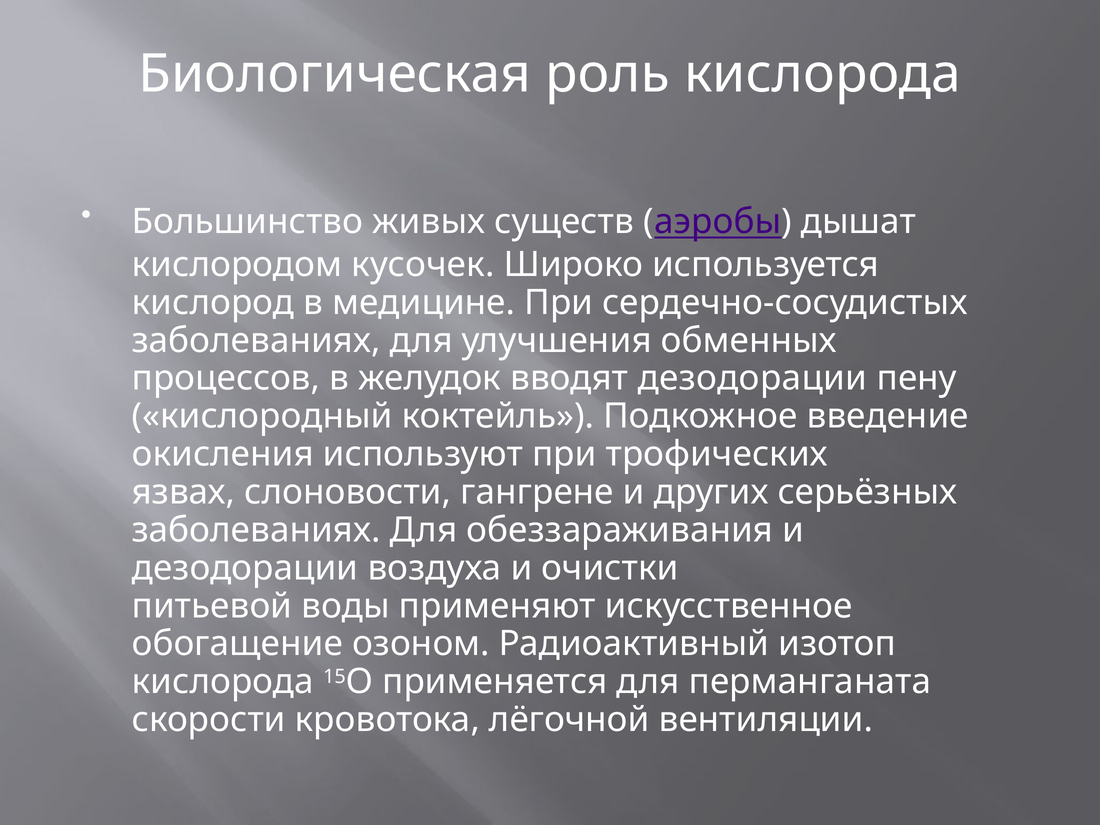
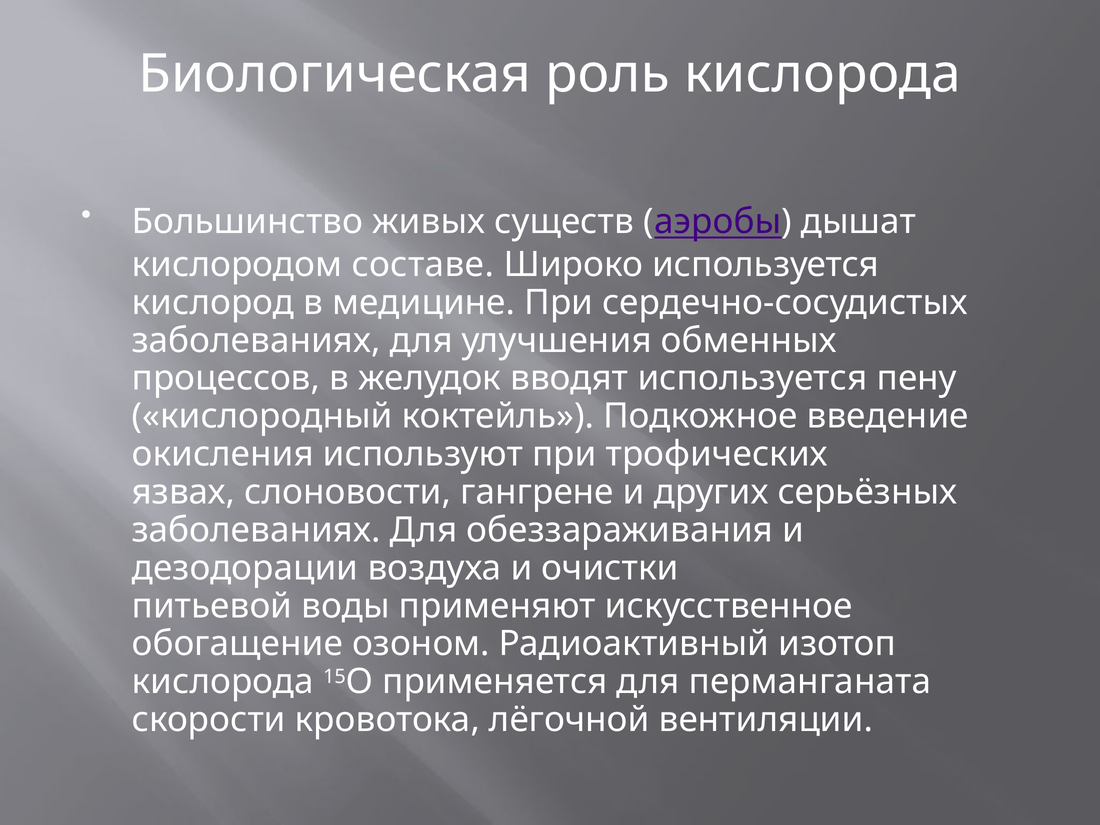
кусочек: кусочек -> составе (423, 265)
вводят дезодорации: дезодорации -> используется (753, 378)
